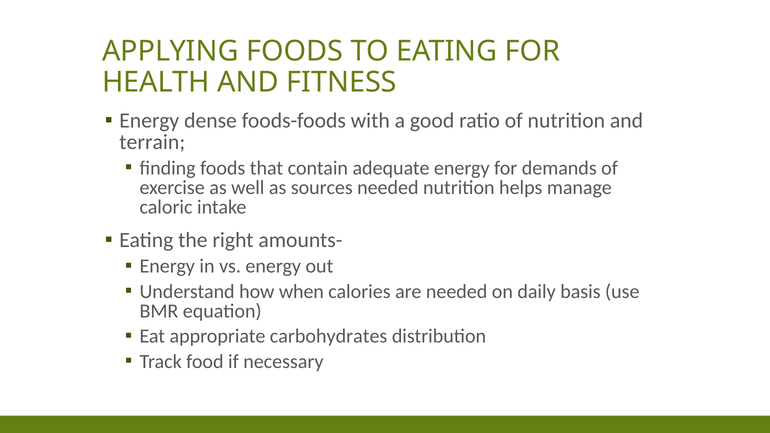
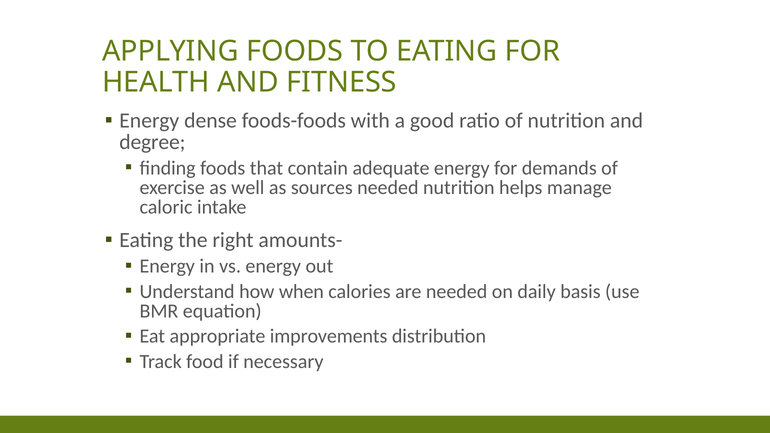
terrain: terrain -> degree (152, 142)
carbohydrates: carbohydrates -> improvements (329, 336)
